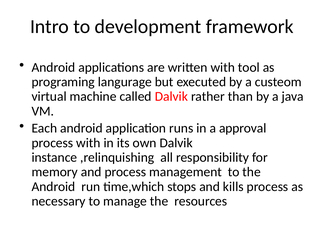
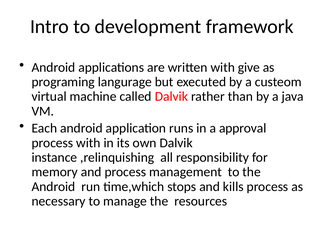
tool: tool -> give (249, 67)
